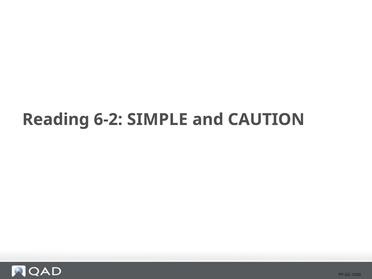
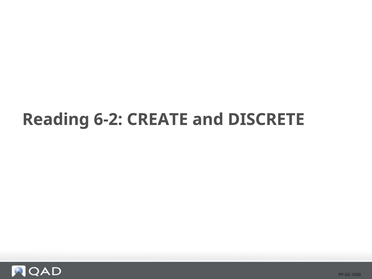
SIMPLE: SIMPLE -> CREATE (157, 120)
CAUTION: CAUTION -> DISCRETE (266, 120)
